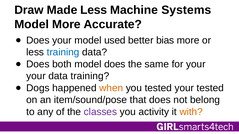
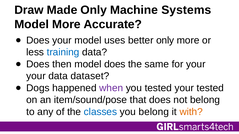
Made Less: Less -> Only (94, 10)
used: used -> uses (115, 40)
better bias: bias -> only (165, 40)
both: both -> then (62, 64)
data training: training -> dataset (90, 76)
when colour: orange -> purple (111, 88)
classes colour: purple -> blue (100, 112)
you activity: activity -> belong (154, 112)
